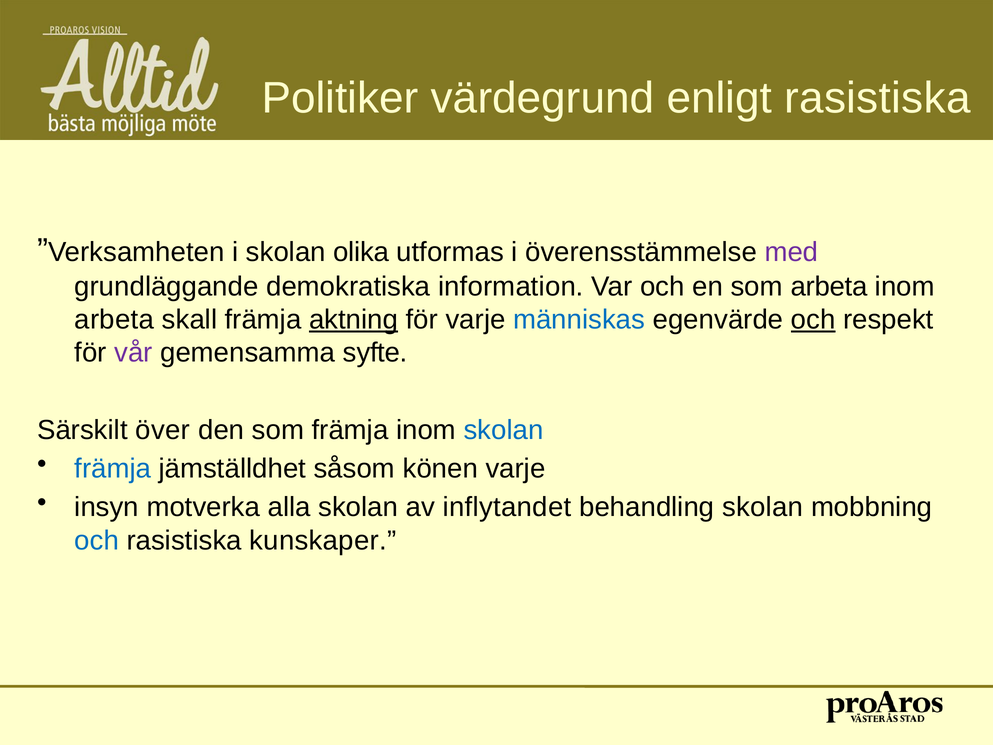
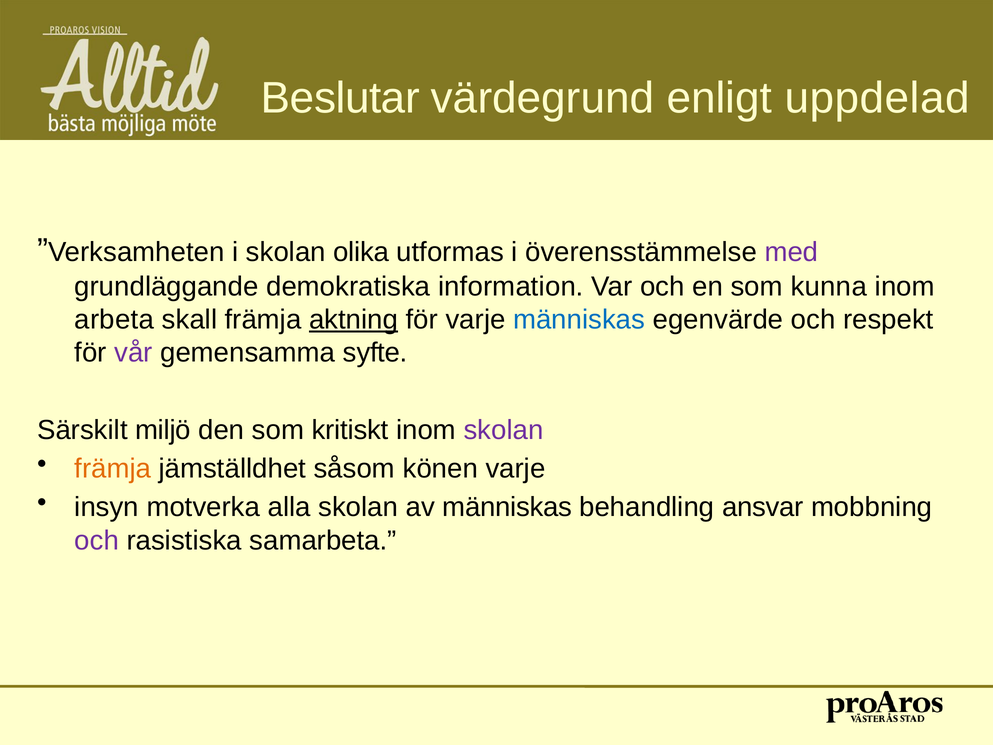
Politiker: Politiker -> Beslutar (340, 98)
enligt rasistiska: rasistiska -> uppdelad (877, 98)
som arbeta: arbeta -> kunna (829, 286)
och underline: present -> none (813, 319)
över: över -> miljö (163, 430)
som främja: främja -> kritiskt (350, 430)
skolan colour: blue -> purple (504, 430)
främja colour: blue -> orange (113, 468)
av inflytandet: inflytandet -> människas (507, 507)
behandling skolan: skolan -> ansvar (763, 507)
och colour: blue -> purple (97, 540)
kunskaper: kunskaper -> samarbeta (323, 540)
